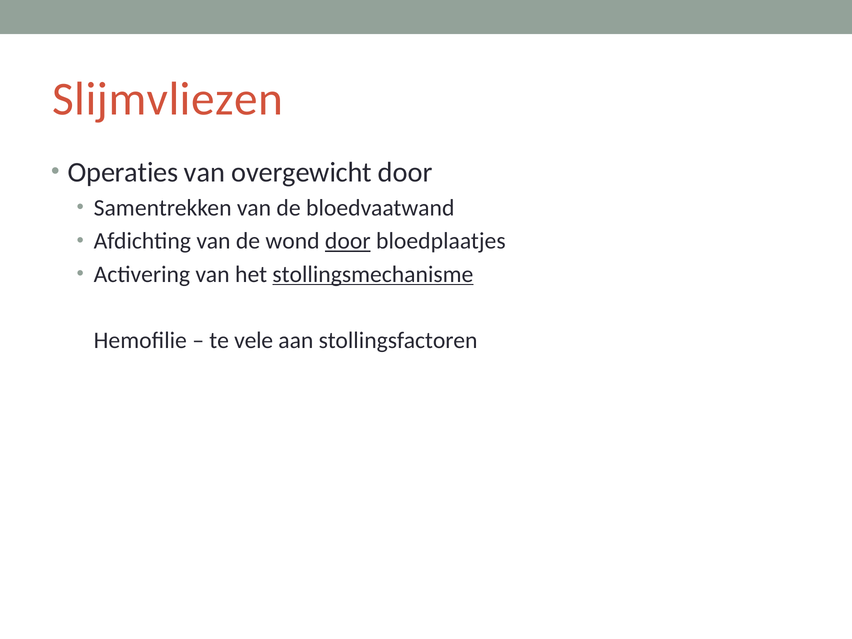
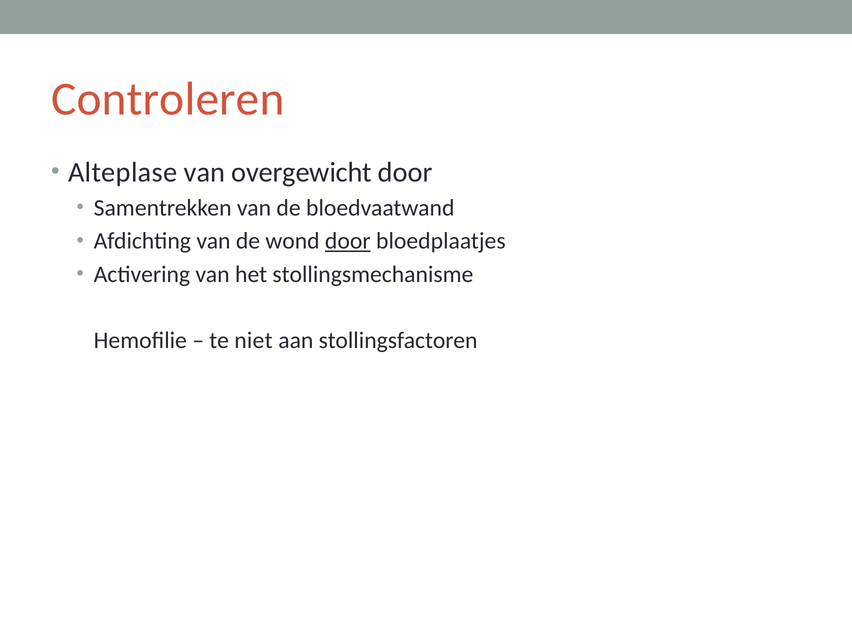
Slijmvliezen: Slijmvliezen -> Controleren (168, 99)
Operaties: Operaties -> Alteplase (123, 172)
stollingsmechanisme underline: present -> none (373, 274)
vele: vele -> niet (253, 341)
